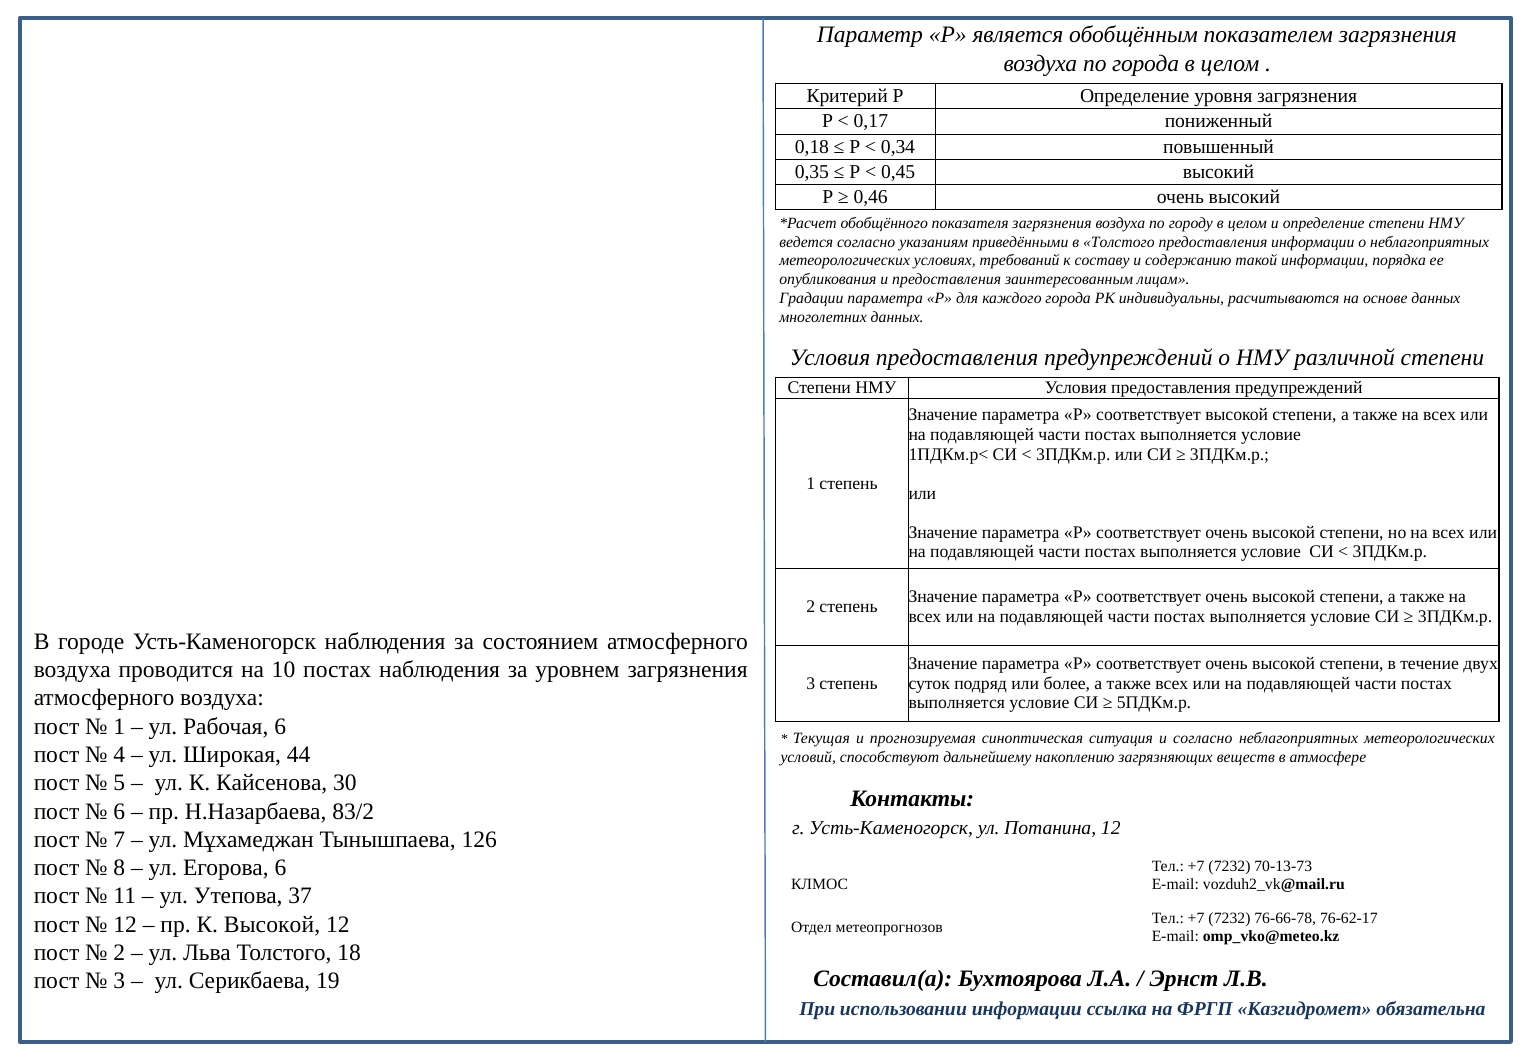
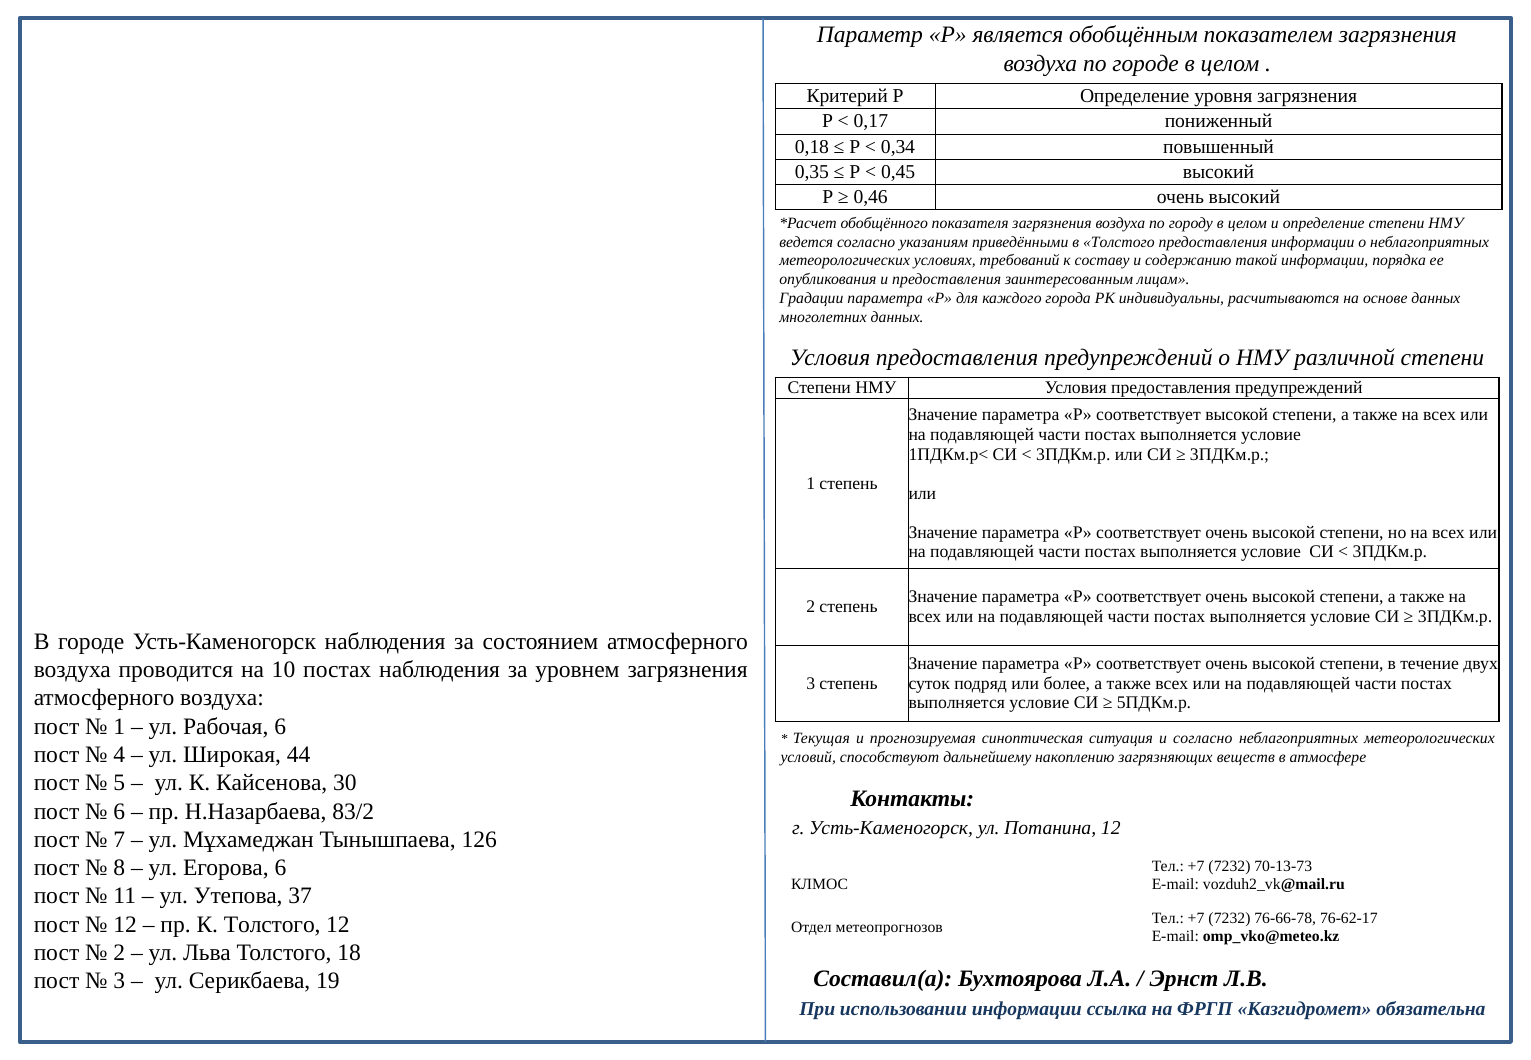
по города: города -> городе (1146, 63)
К Высокой: Высокой -> Толстого (272, 924)
